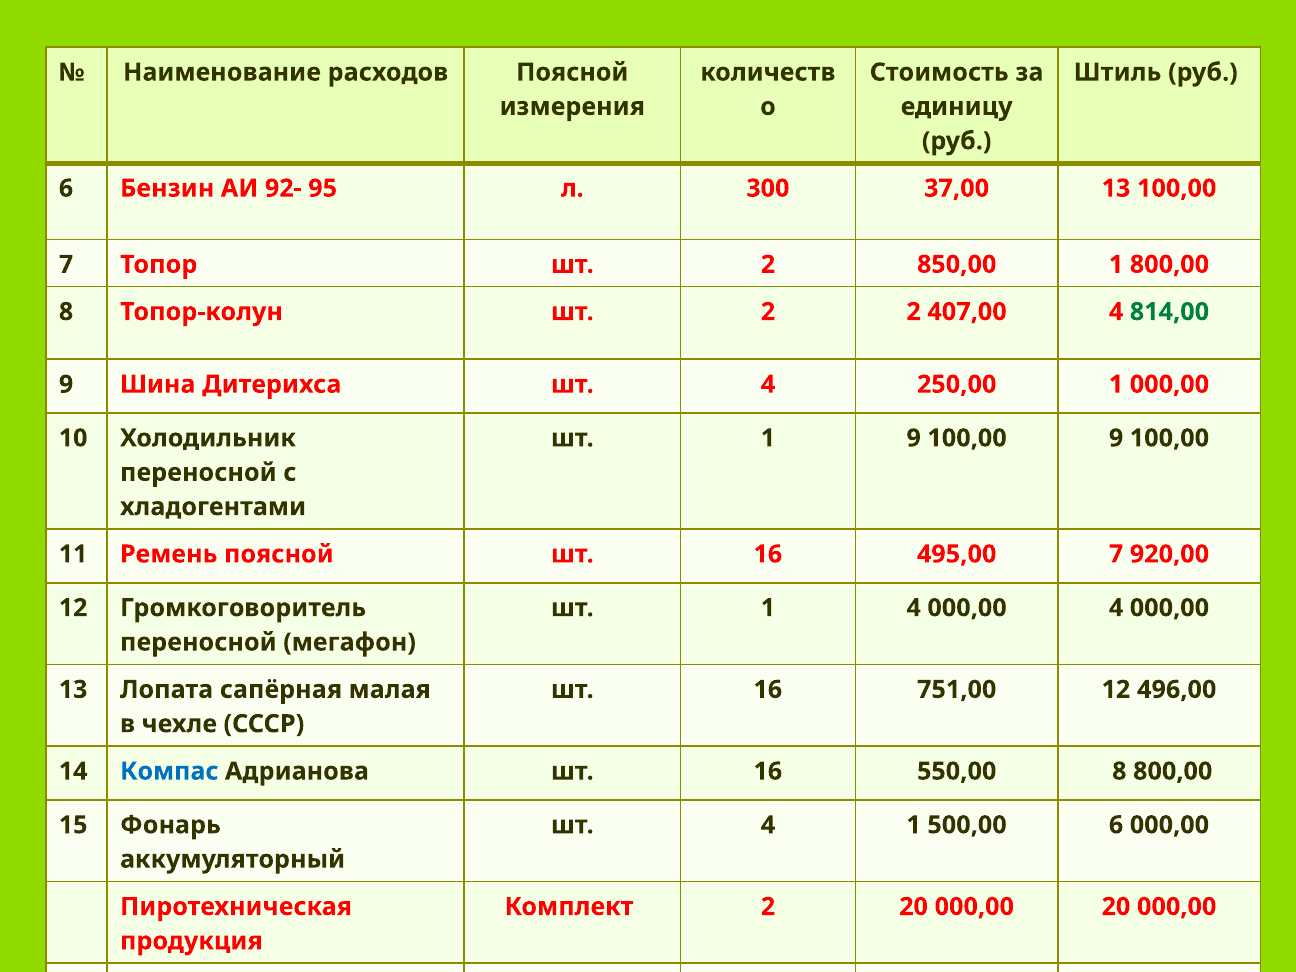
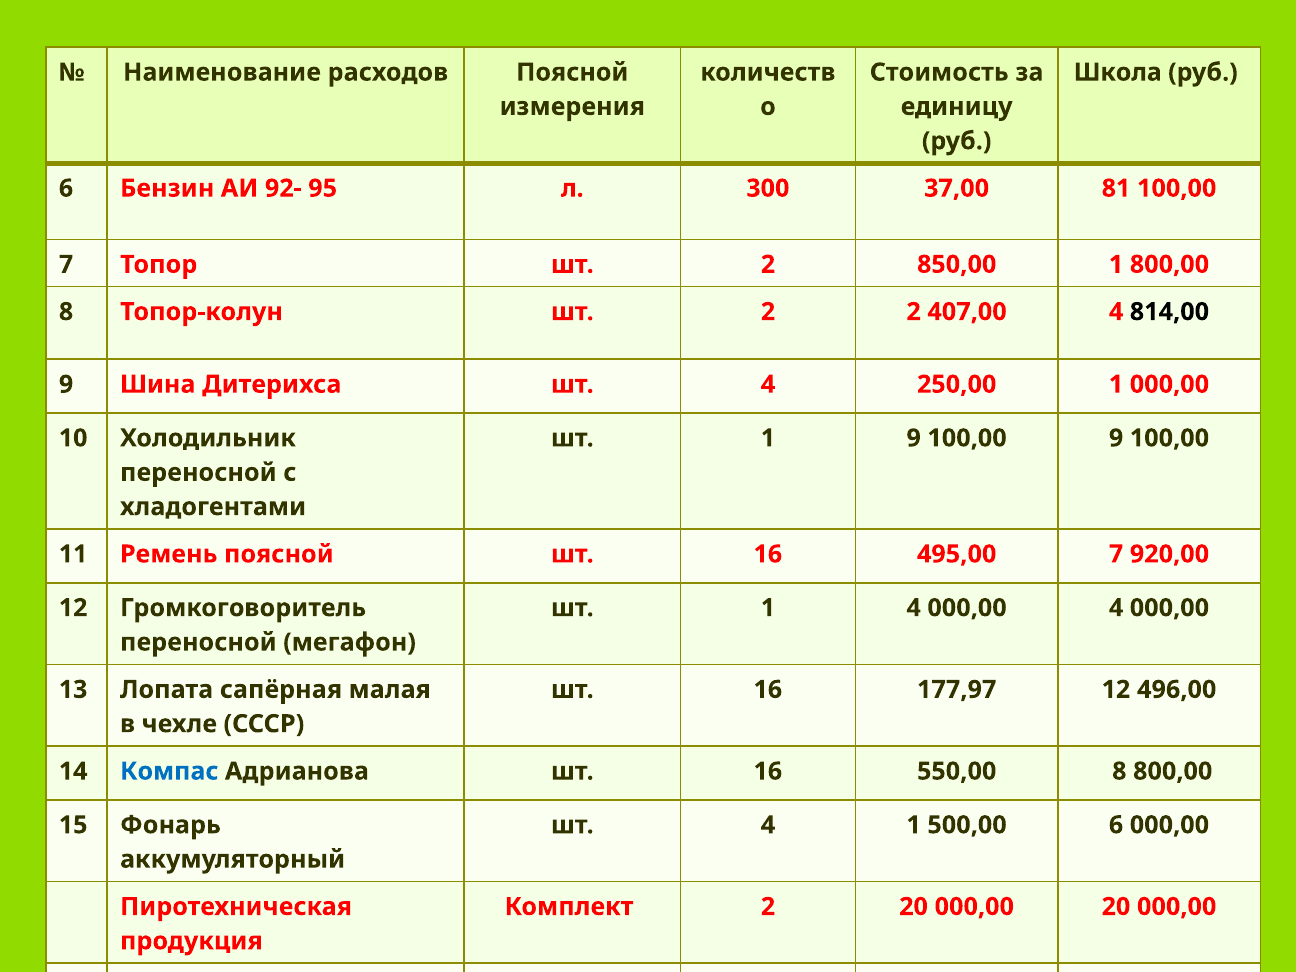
Штиль: Штиль -> Школа (1118, 72)
37,00 13: 13 -> 81 (1116, 188)
814,00 colour: green -> black (1169, 312)
751,00: 751,00 -> 177,97 (957, 690)
